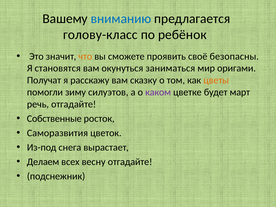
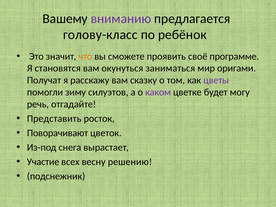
вниманию colour: blue -> purple (121, 19)
безопасны: безопасны -> программе (234, 56)
цветы colour: orange -> purple (216, 80)
март: март -> могу (240, 92)
Собственные: Собственные -> Представить (54, 119)
Саморазвития: Саморазвития -> Поворачивают (58, 133)
Делаем: Делаем -> Участие (43, 162)
весну отгадайте: отгадайте -> решению (130, 162)
